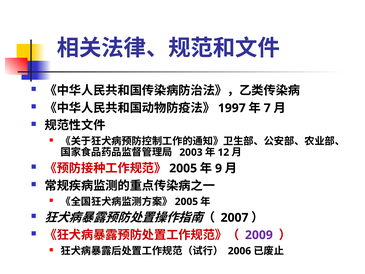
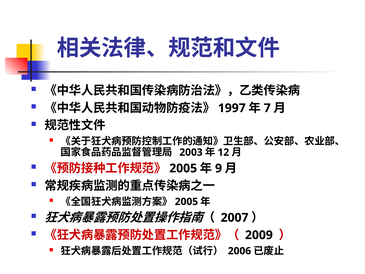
2009 colour: purple -> black (259, 235)
